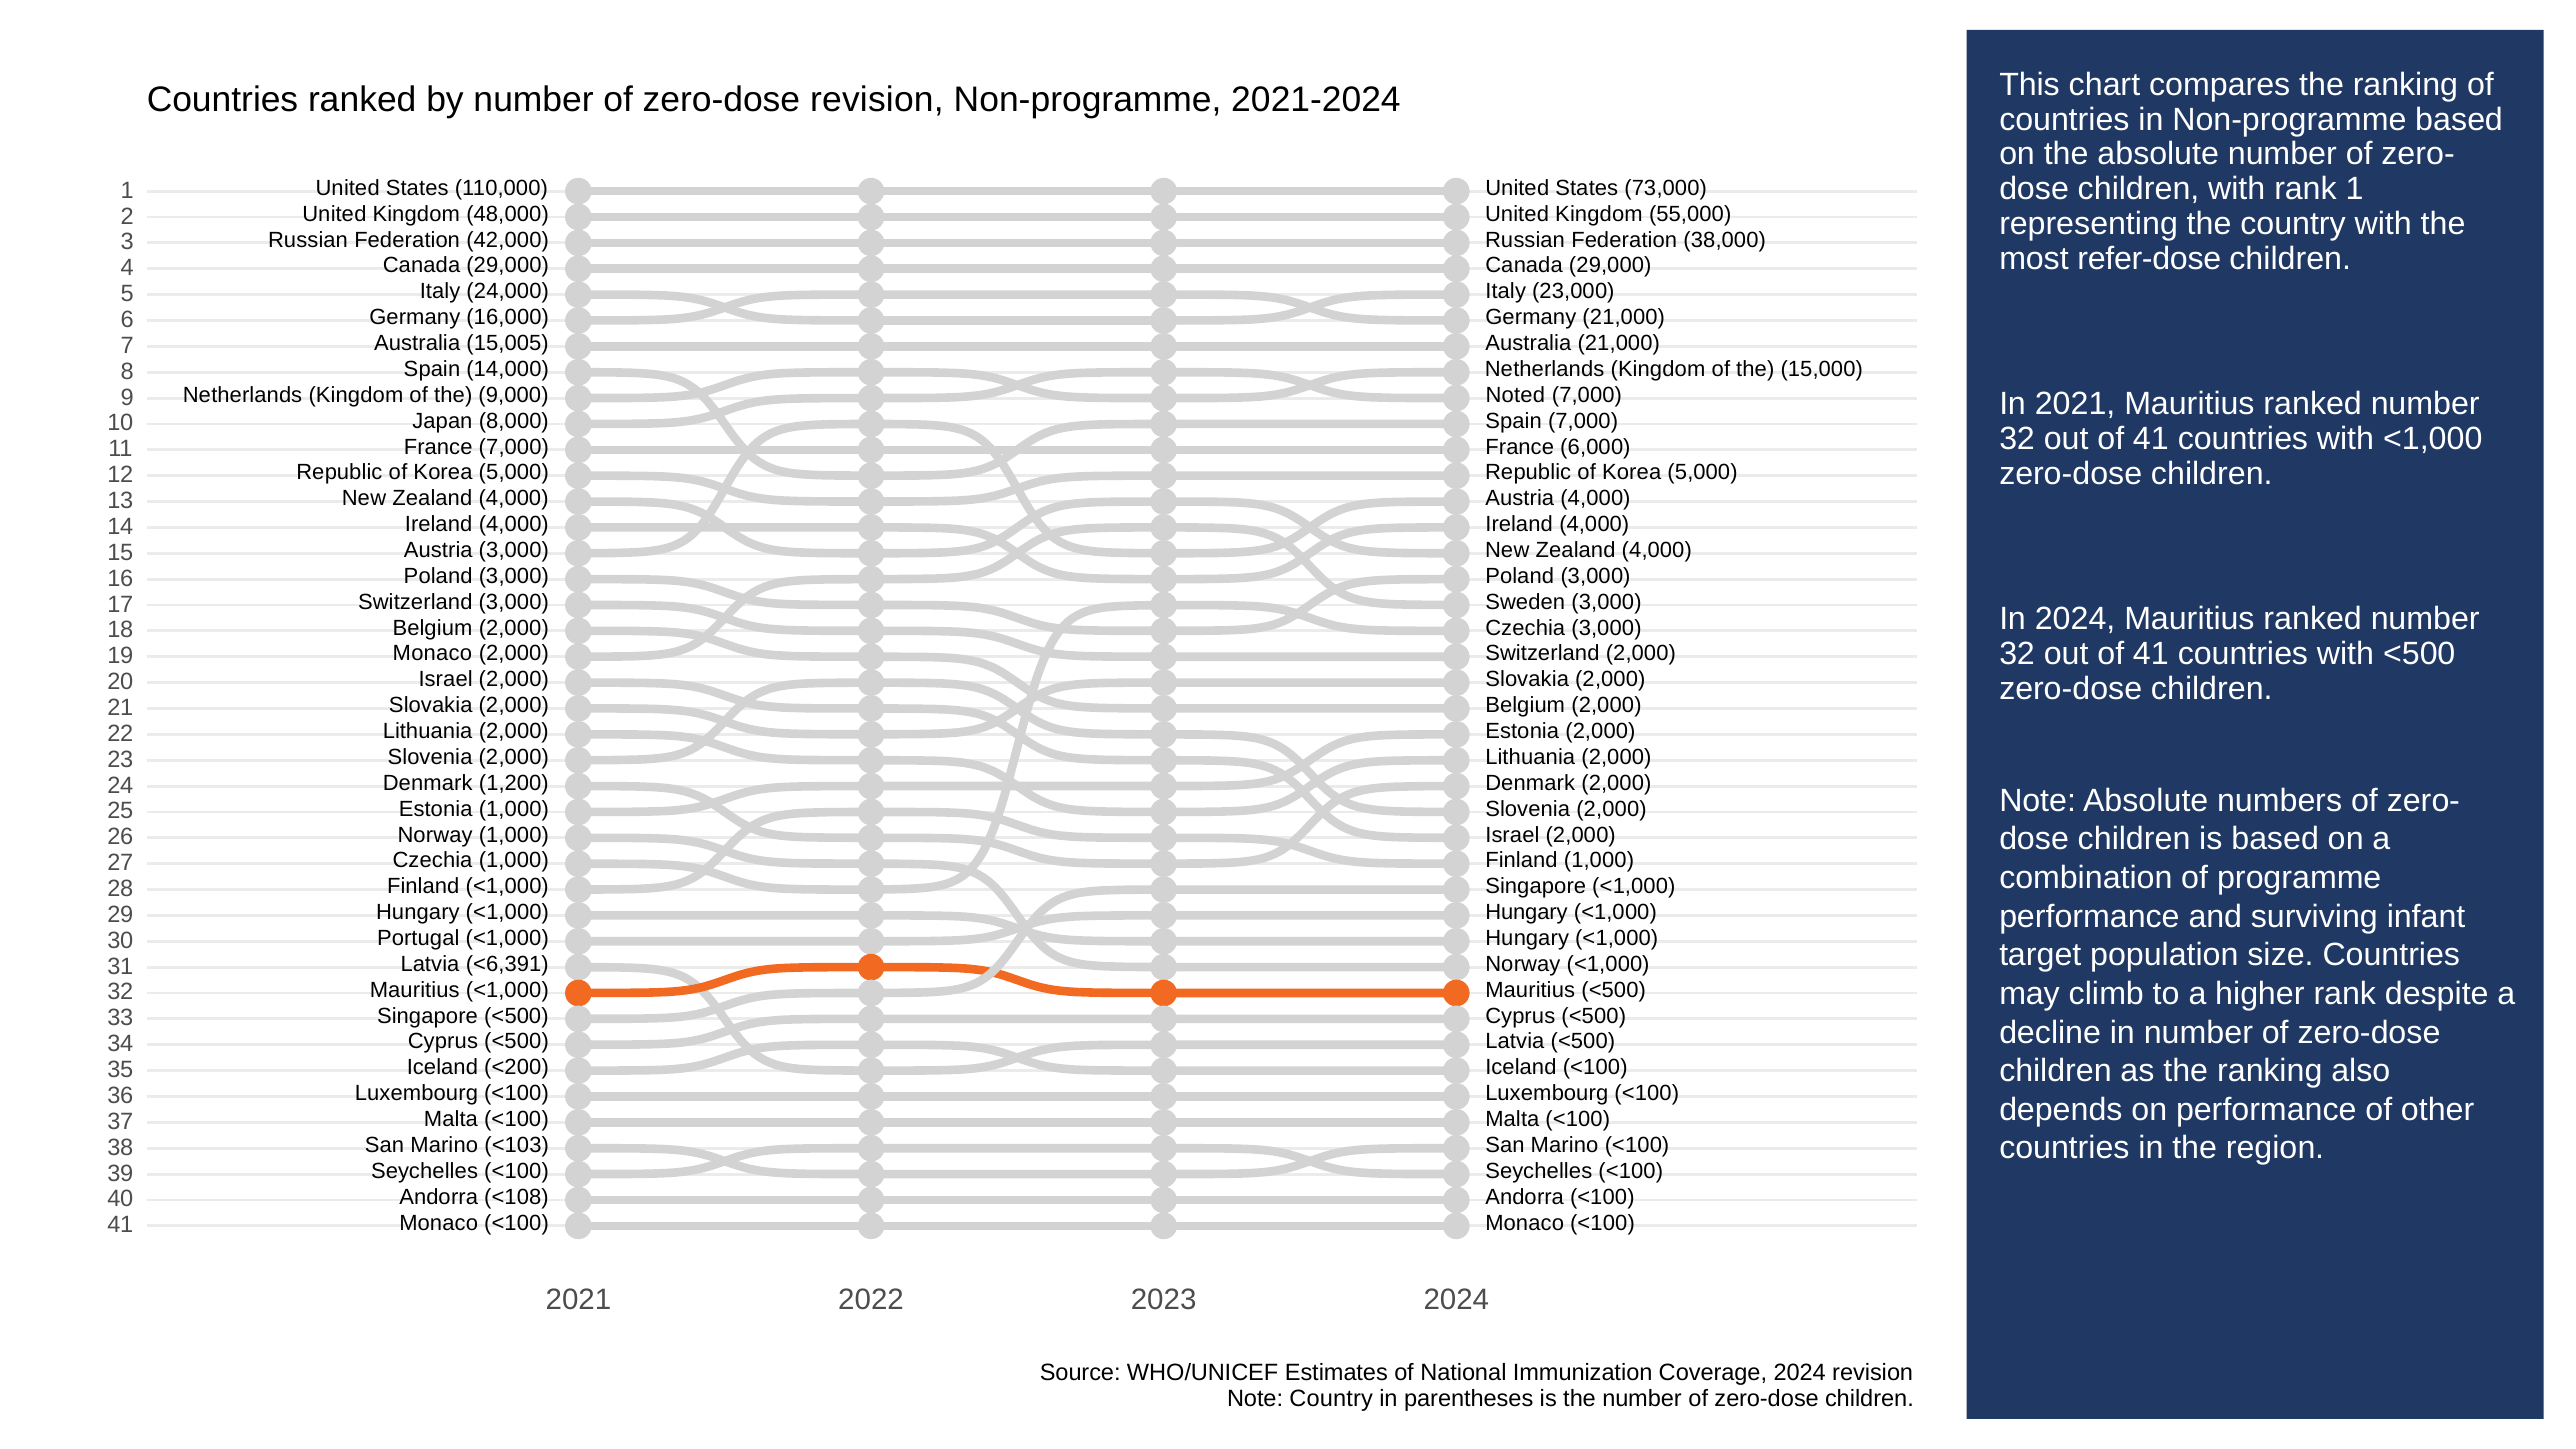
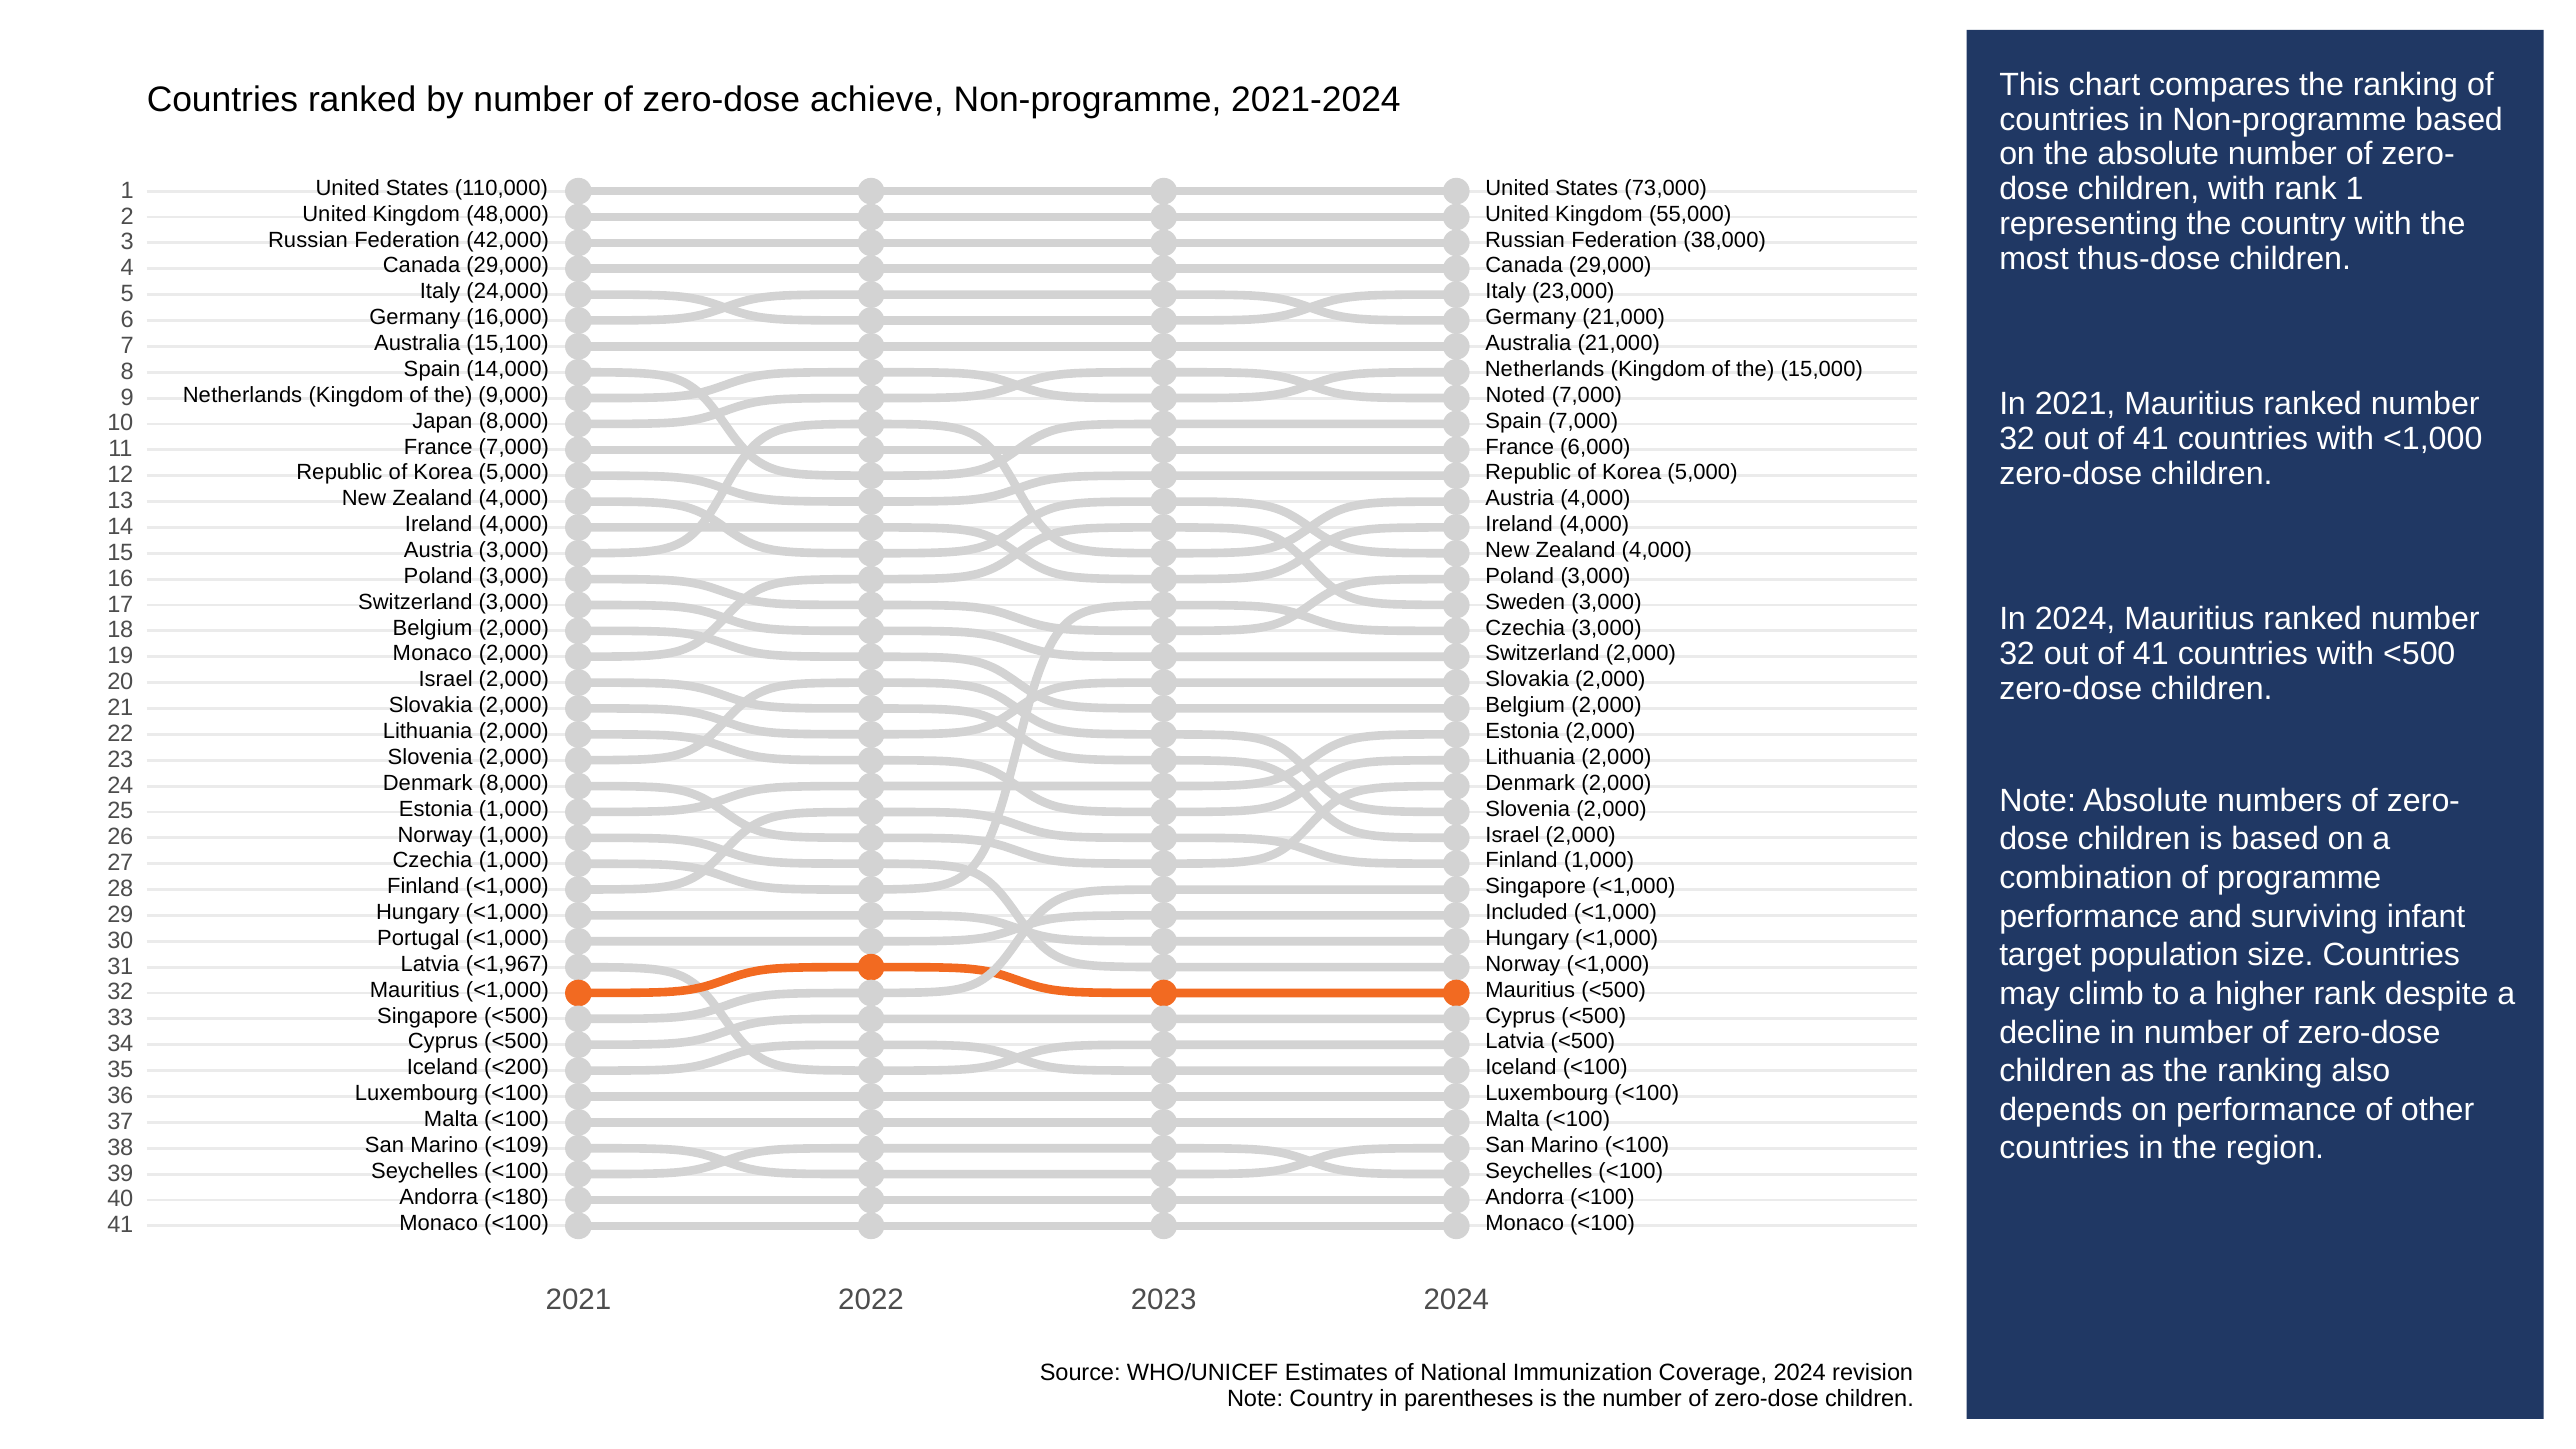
zero-dose revision: revision -> achieve (877, 100)
refer-dose: refer-dose -> thus-dose (2149, 258)
15,005: 15,005 -> 15,100 (508, 343)
Denmark 1,200: 1,200 -> 8,000 (514, 783)
Hungary: Hungary -> Included (1526, 912)
<6,391: <6,391 -> <1,967 (507, 964)
<103: <103 -> <109 (517, 1145)
<108: <108 -> <180 (516, 1197)
